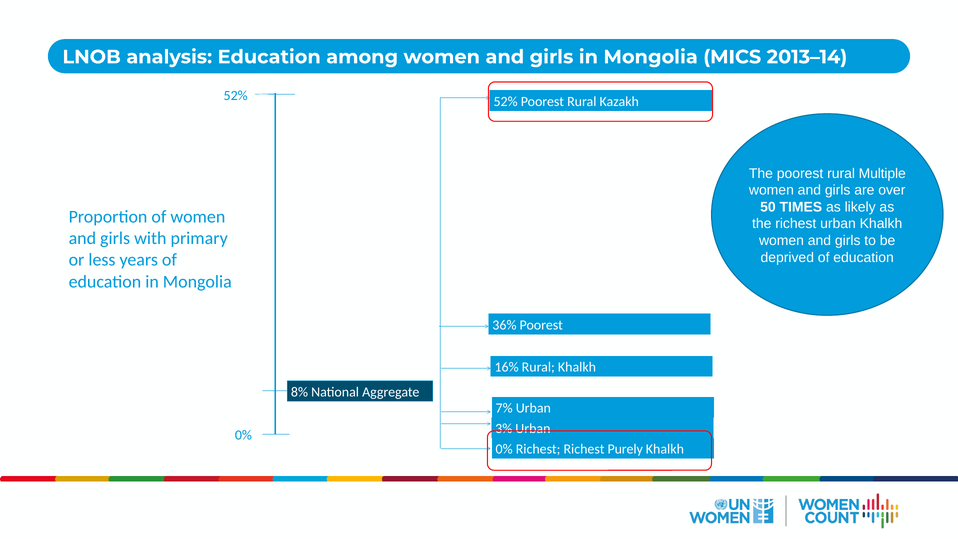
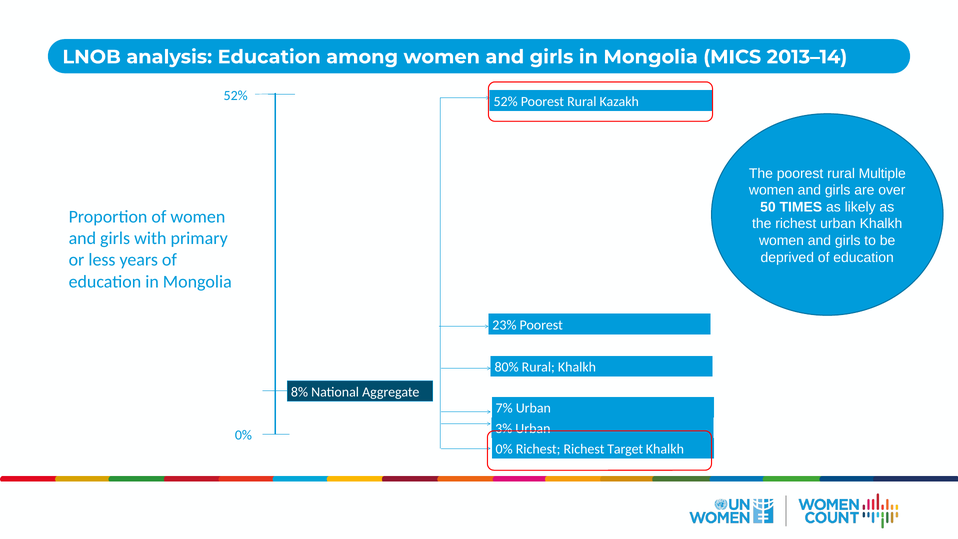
36%: 36% -> 23% (504, 325)
16%: 16% -> 80% (507, 367)
Purely: Purely -> Target (625, 449)
